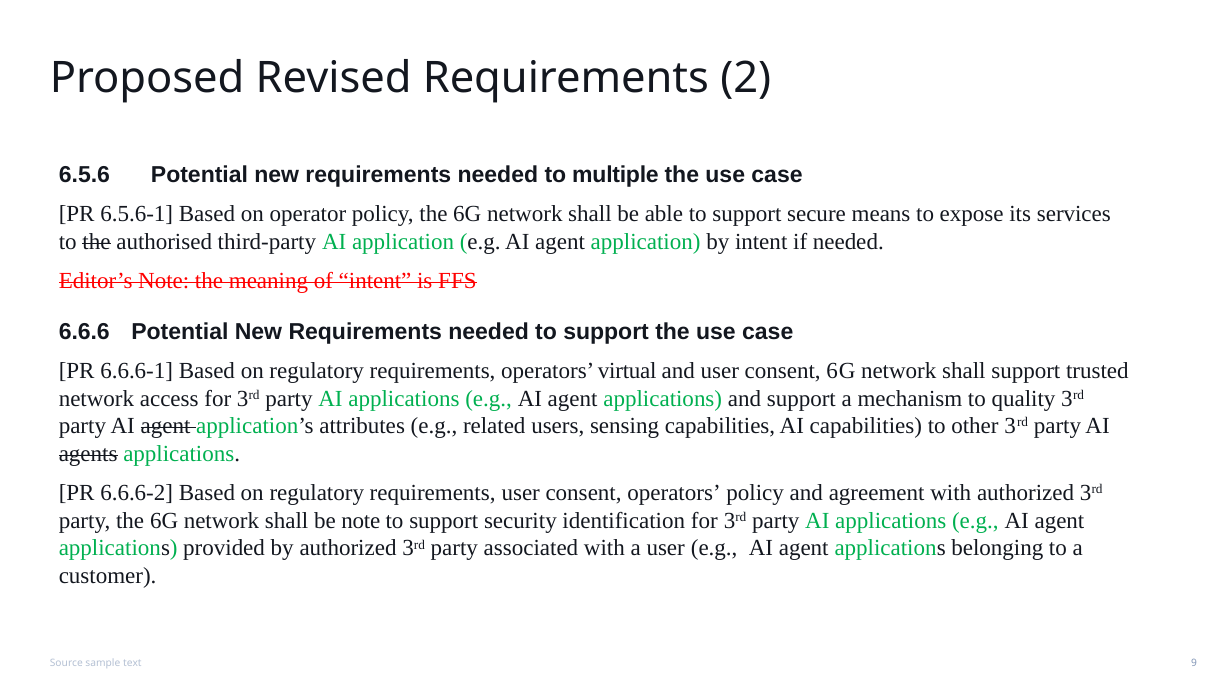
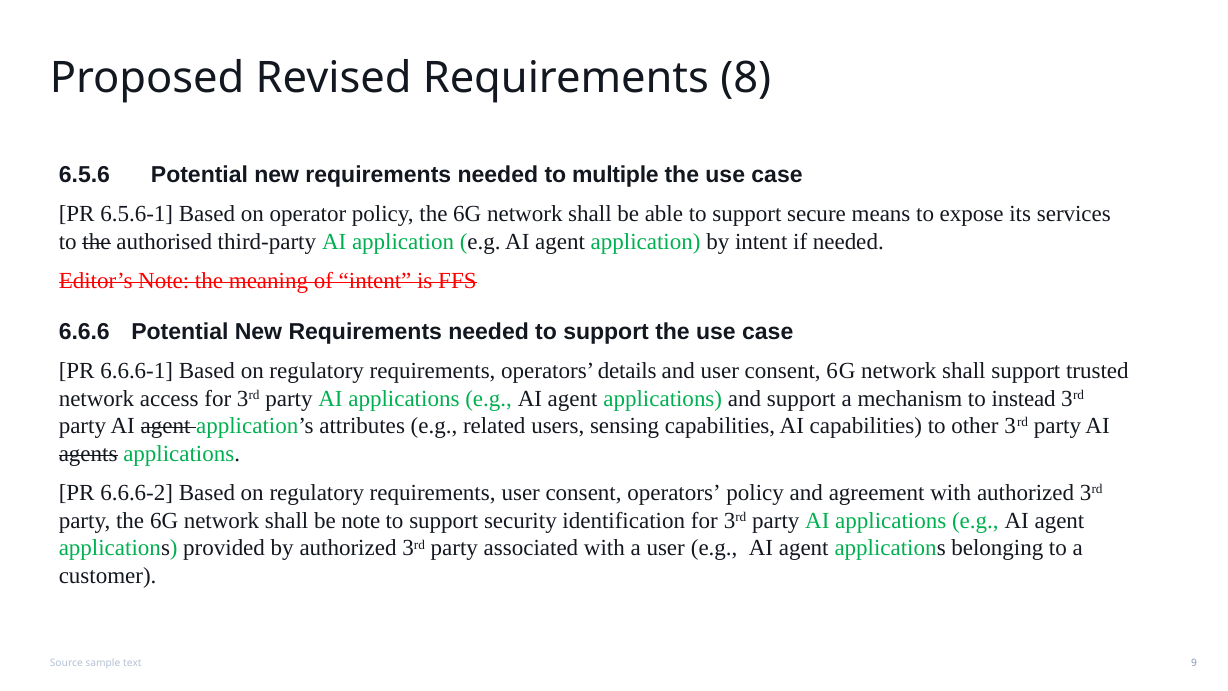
2: 2 -> 8 (746, 78)
virtual: virtual -> details (627, 371)
quality: quality -> instead (1024, 398)
